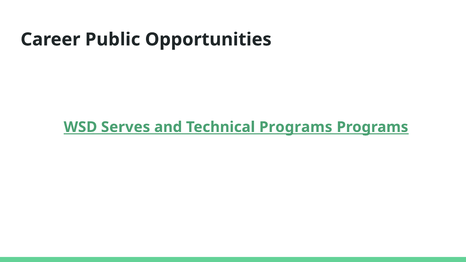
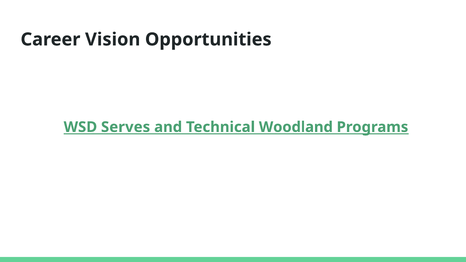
Public: Public -> Vision (113, 39)
Technical Programs: Programs -> Woodland (296, 127)
